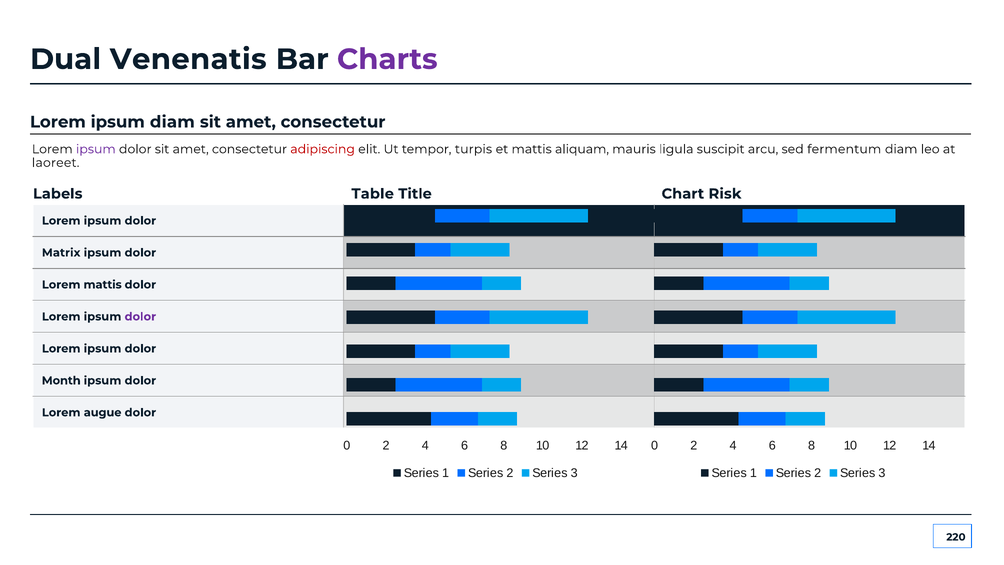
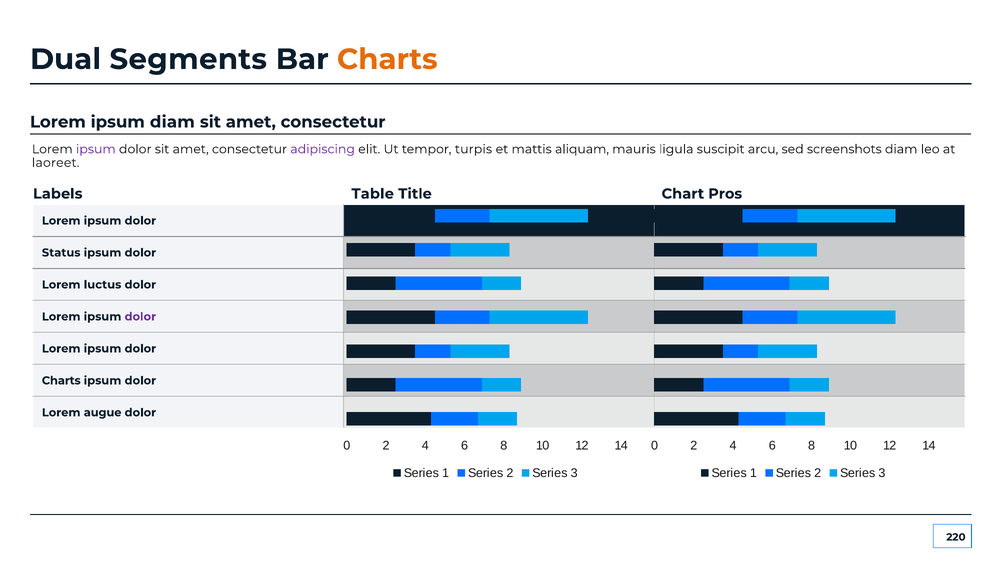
Venenatis: Venenatis -> Segments (188, 59)
Charts colour: purple -> orange (387, 59)
adipiscing colour: red -> purple (323, 149)
fermentum: fermentum -> screenshots (844, 149)
Risk: Risk -> Pros (725, 194)
Matrix: Matrix -> Status (61, 253)
Lorem mattis: mattis -> luctus (103, 285)
Month: Month -> Charts (61, 380)
